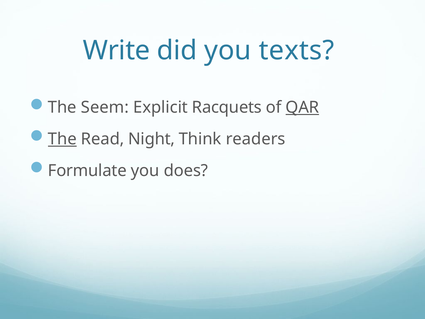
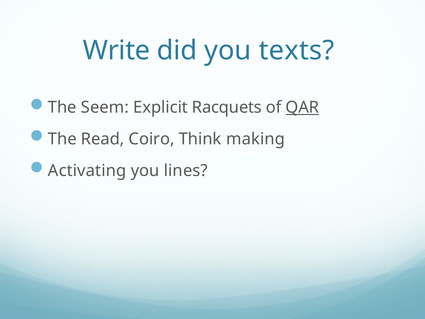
The underline: present -> none (62, 139)
Night: Night -> Coiro (152, 139)
readers: readers -> making (256, 139)
Formulate: Formulate -> Activating (87, 171)
does: does -> lines (186, 171)
